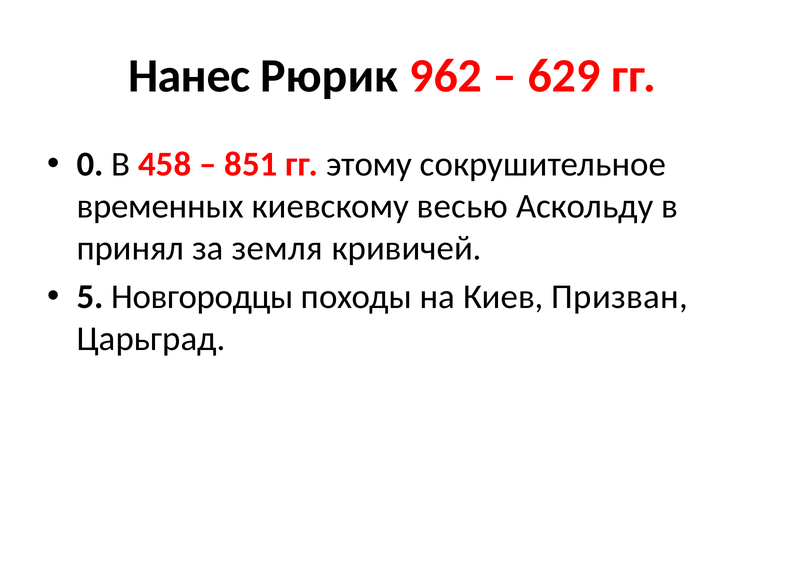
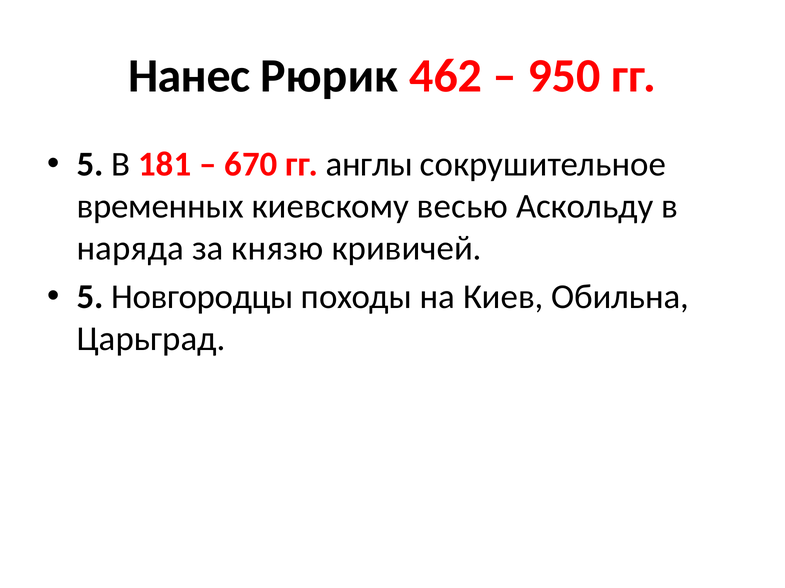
962: 962 -> 462 (446, 76)
629: 629 -> 950 (564, 76)
0: 0 -> 5 (90, 165)
458: 458 -> 181 (165, 165)
851: 851 -> 670 (251, 165)
этому: этому -> англы (369, 165)
принял: принял -> наряда (130, 248)
земля: земля -> князю (277, 248)
Призван: Призван -> Обильна (620, 297)
